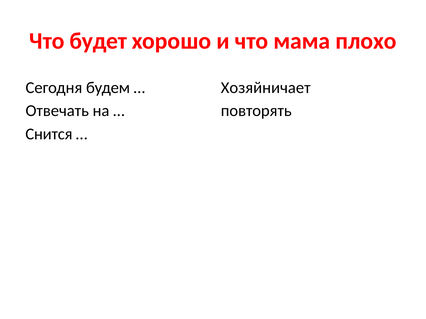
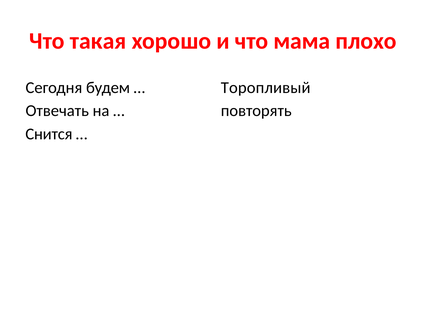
будет: будет -> такая (98, 41)
Хозяйничает: Хозяйничает -> Торопливый (266, 88)
